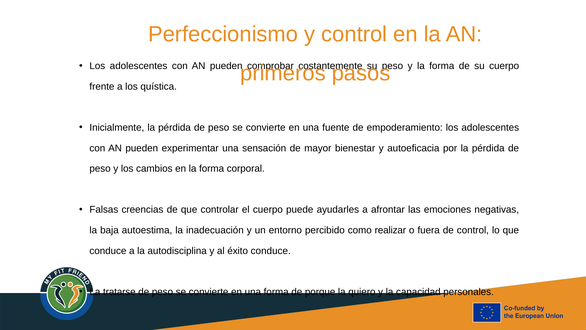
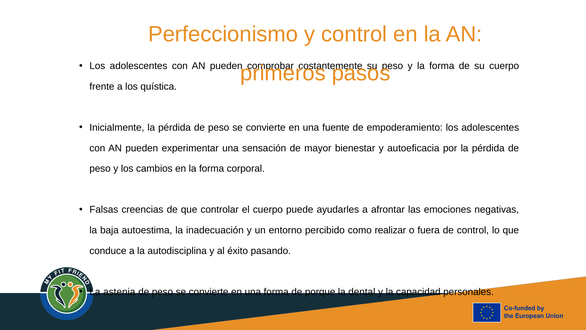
éxito conduce: conduce -> pasando (271, 250)
tratarse: tratarse -> astenia (119, 292)
quiero: quiero -> dental (362, 292)
